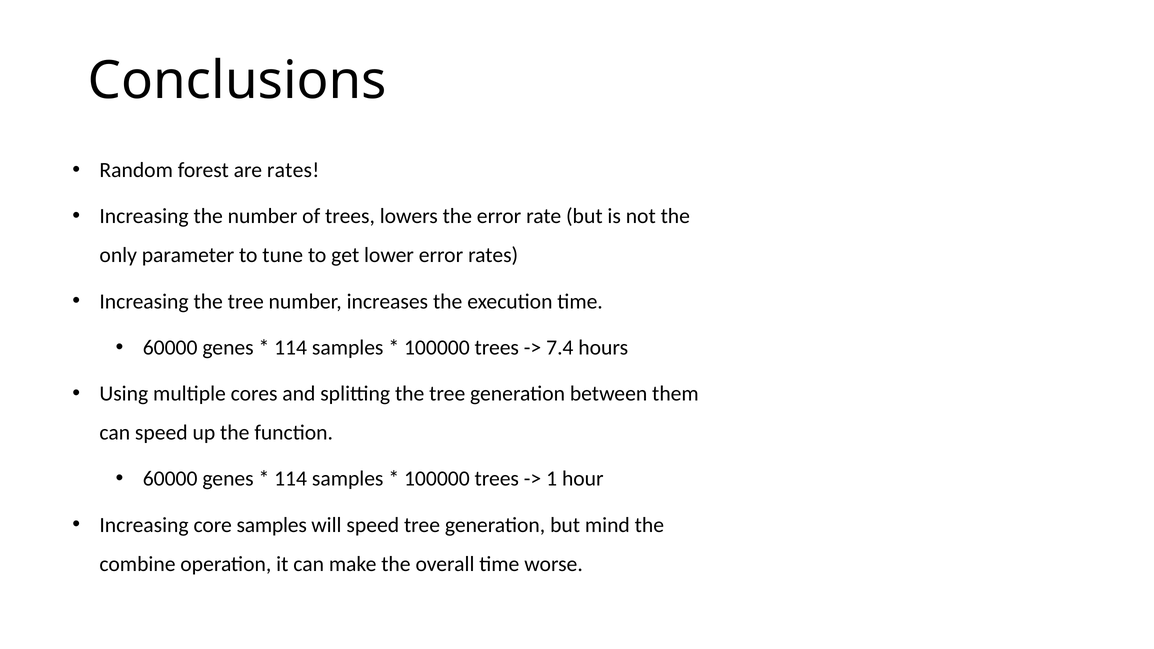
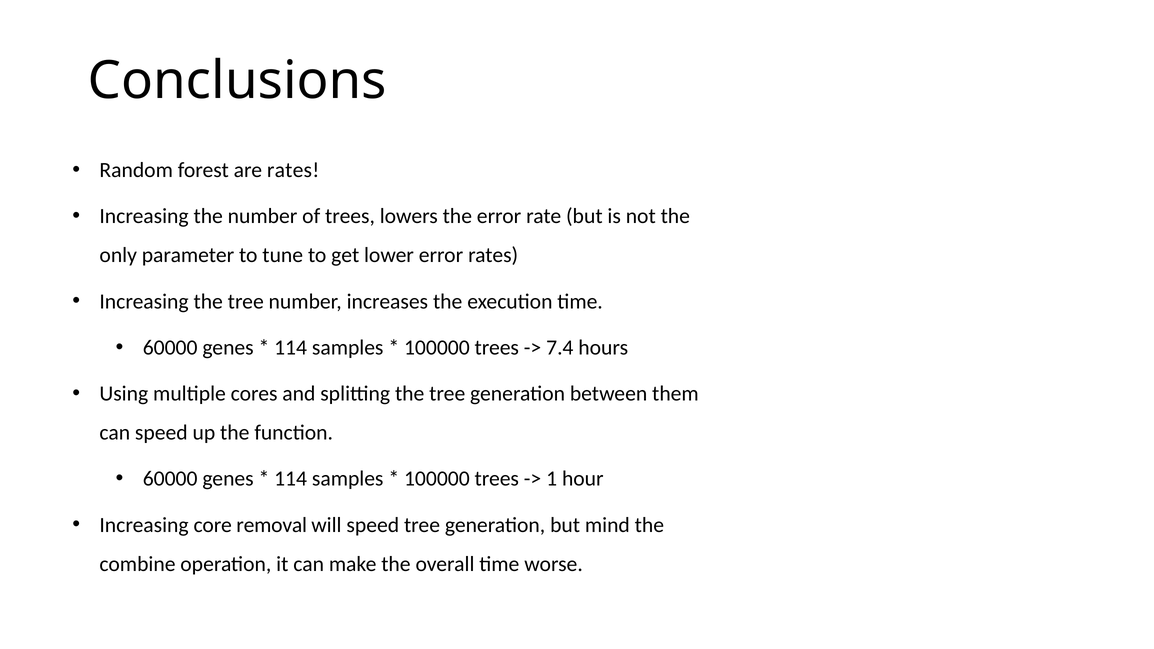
core samples: samples -> removal (272, 525)
